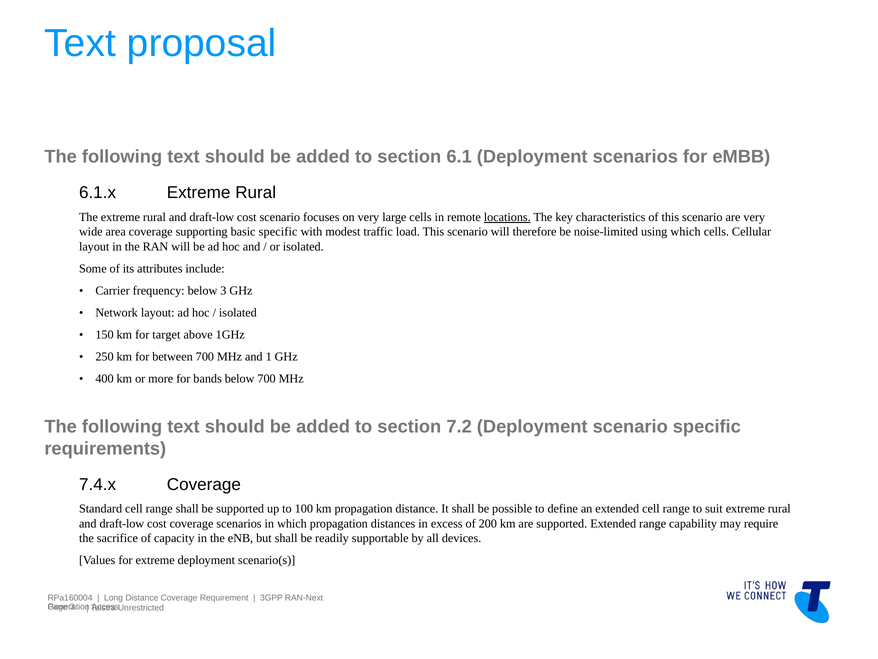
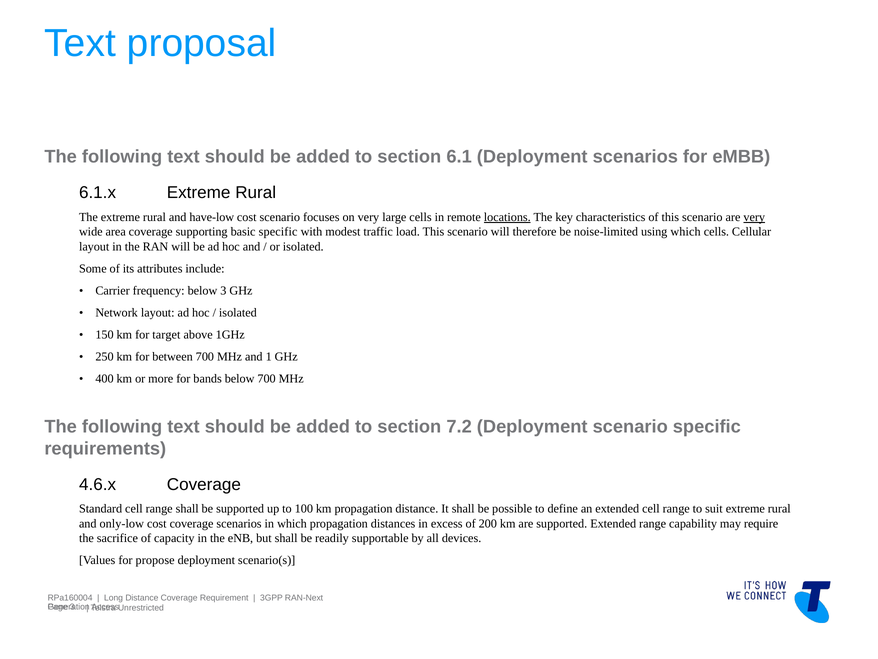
draft-low: draft-low -> have-low (212, 217)
very underline: none -> present (754, 217)
7.4.x: 7.4.x -> 4.6.x (98, 484)
draft-low: draft-low -> only-low (122, 523)
for extreme: extreme -> propose (155, 560)
